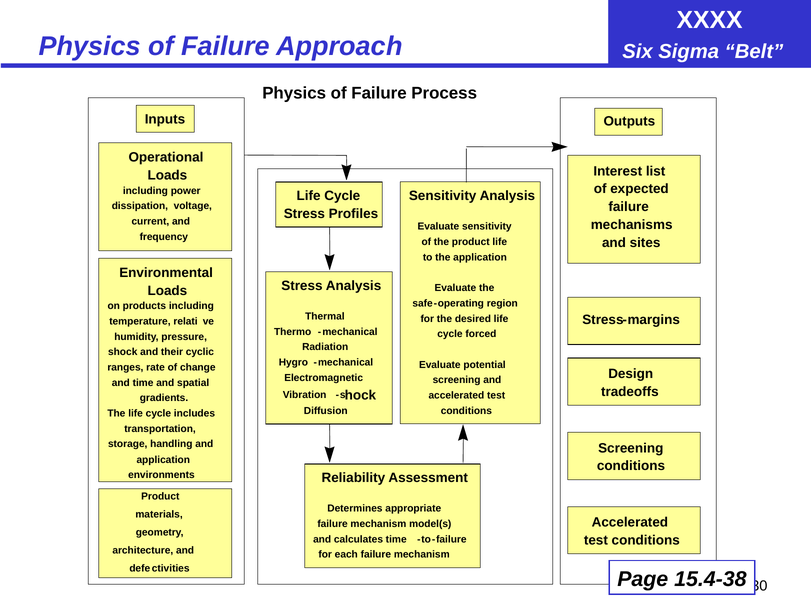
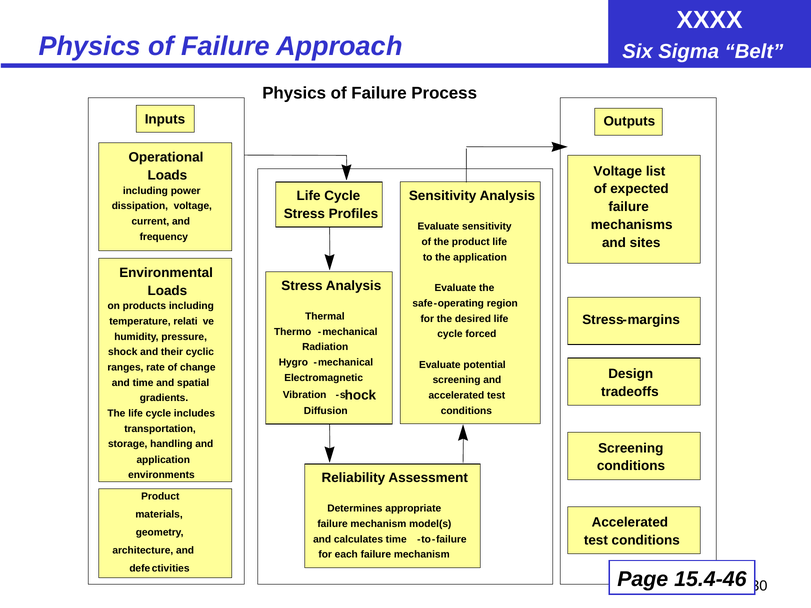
Interest: Interest -> Voltage (618, 171)
15.4-38: 15.4-38 -> 15.4-46 (710, 579)
